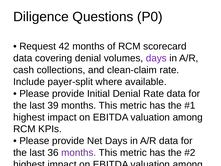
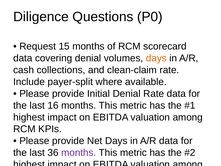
42: 42 -> 15 (64, 46)
days colour: purple -> orange (156, 58)
39: 39 -> 16 (53, 105)
